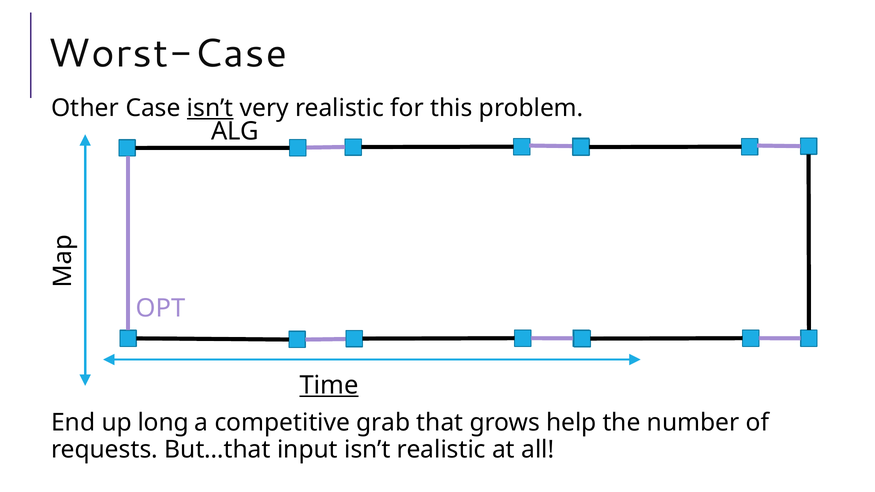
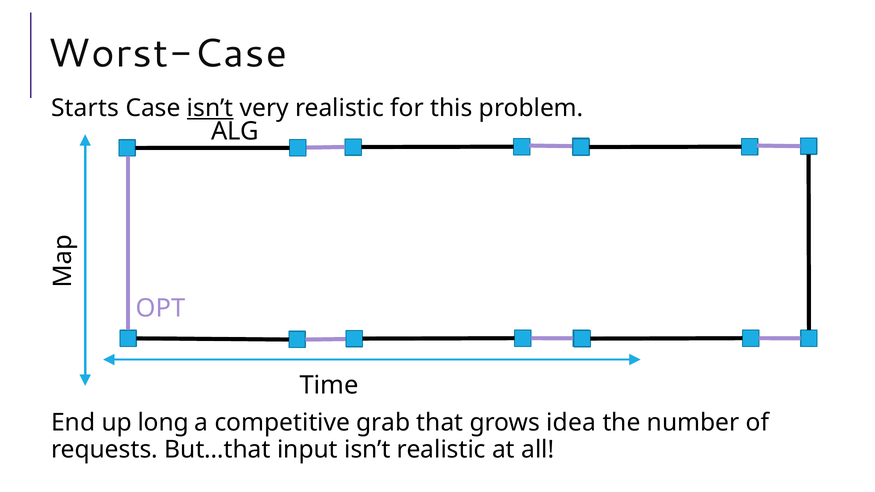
Other: Other -> Starts (85, 108)
Time underline: present -> none (329, 386)
help: help -> idea (571, 423)
